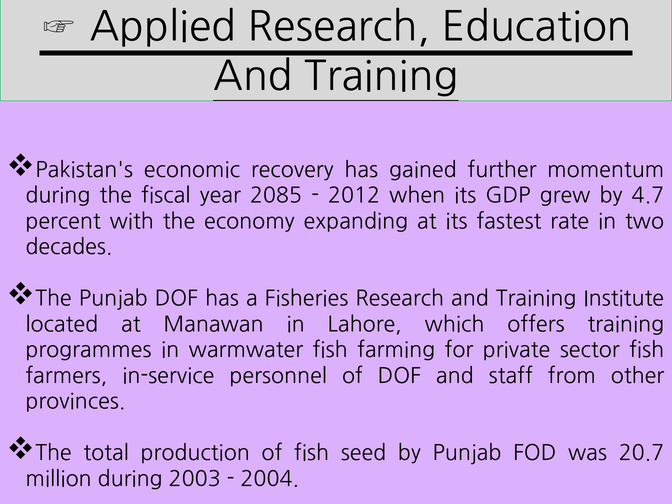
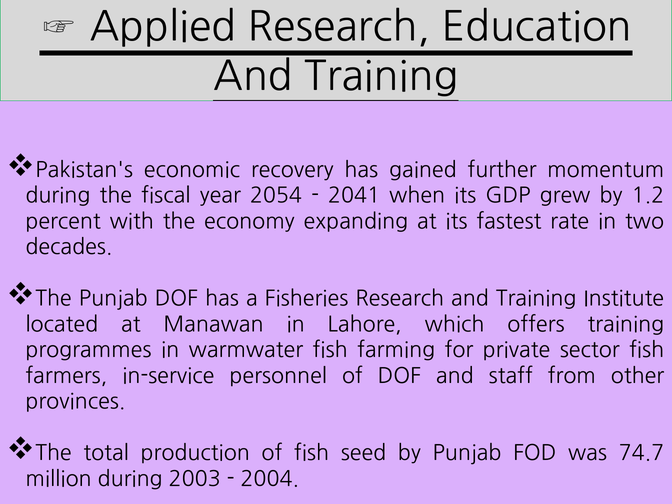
2085: 2085 -> 2054 (276, 196)
2012: 2012 -> 2041 (354, 196)
4.7: 4.7 -> 1.2 (648, 196)
20.7: 20.7 -> 74.7 (641, 453)
